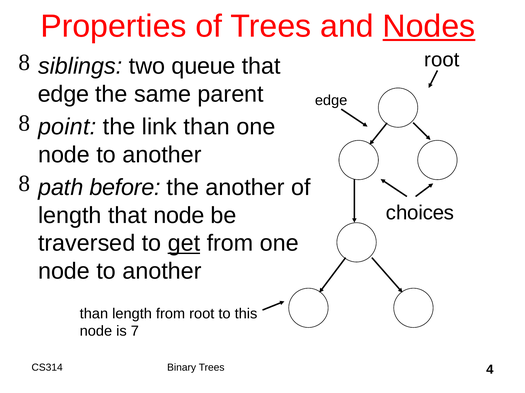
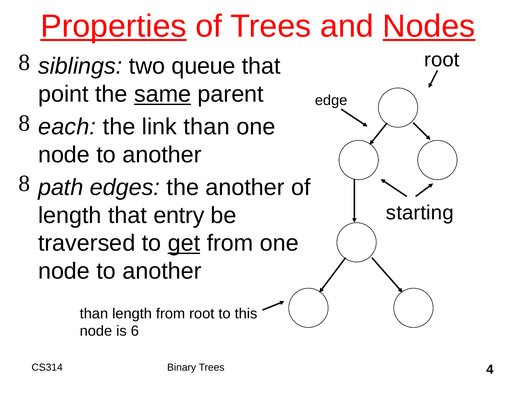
Properties underline: none -> present (113, 26)
edge: edge -> point (63, 94)
same underline: none -> present (163, 94)
point: point -> each (67, 127)
before: before -> edges (125, 188)
choices: choices -> starting (420, 213)
that node: node -> entry (179, 216)
7: 7 -> 6 (135, 332)
